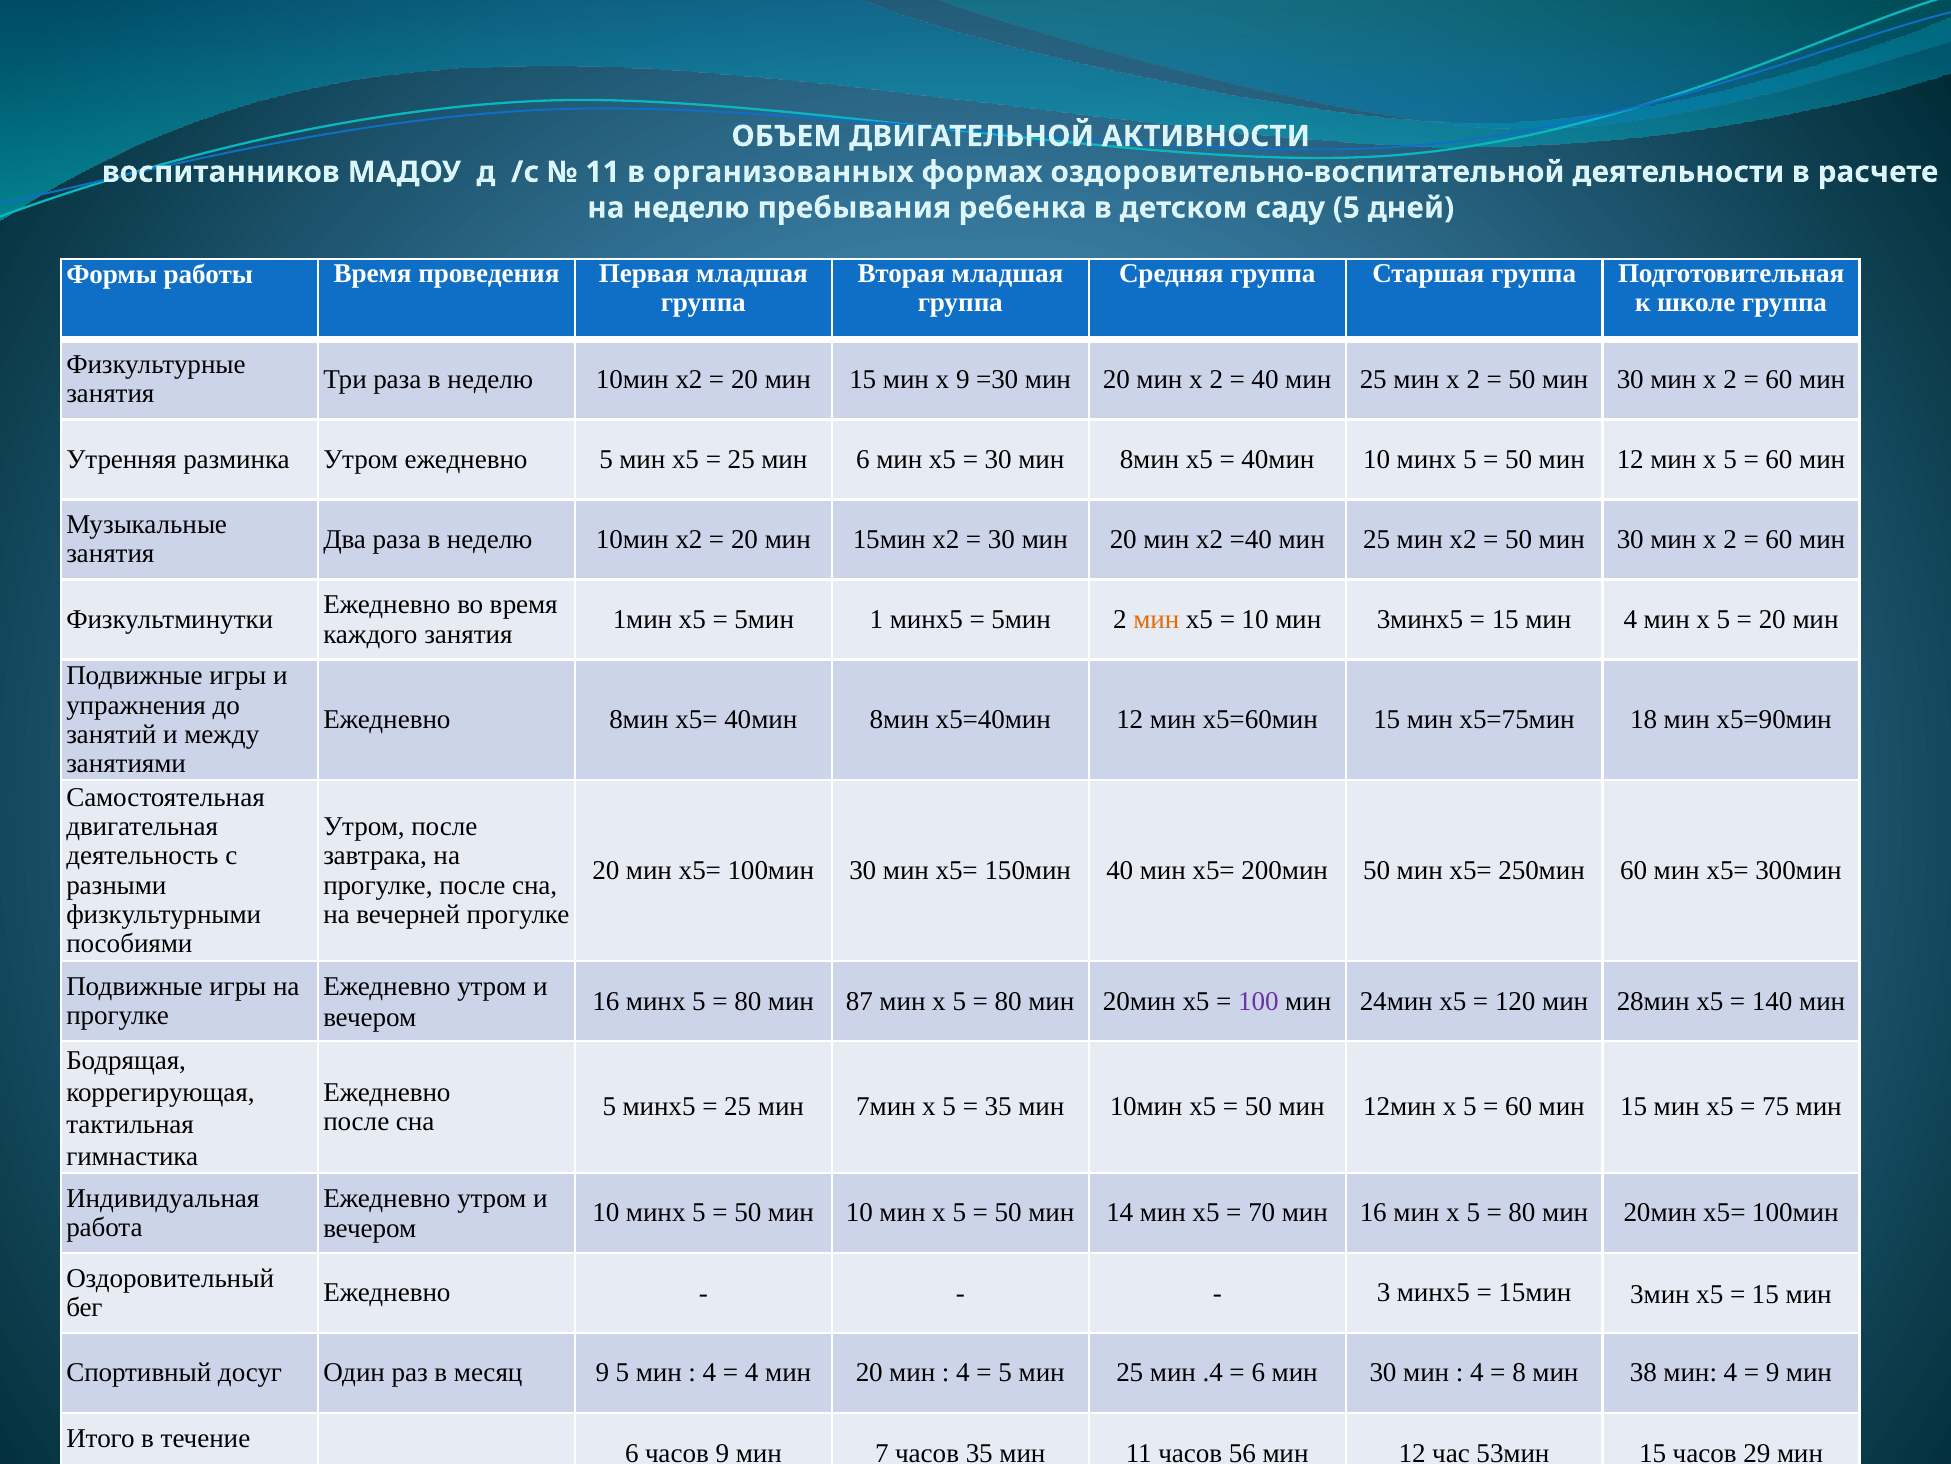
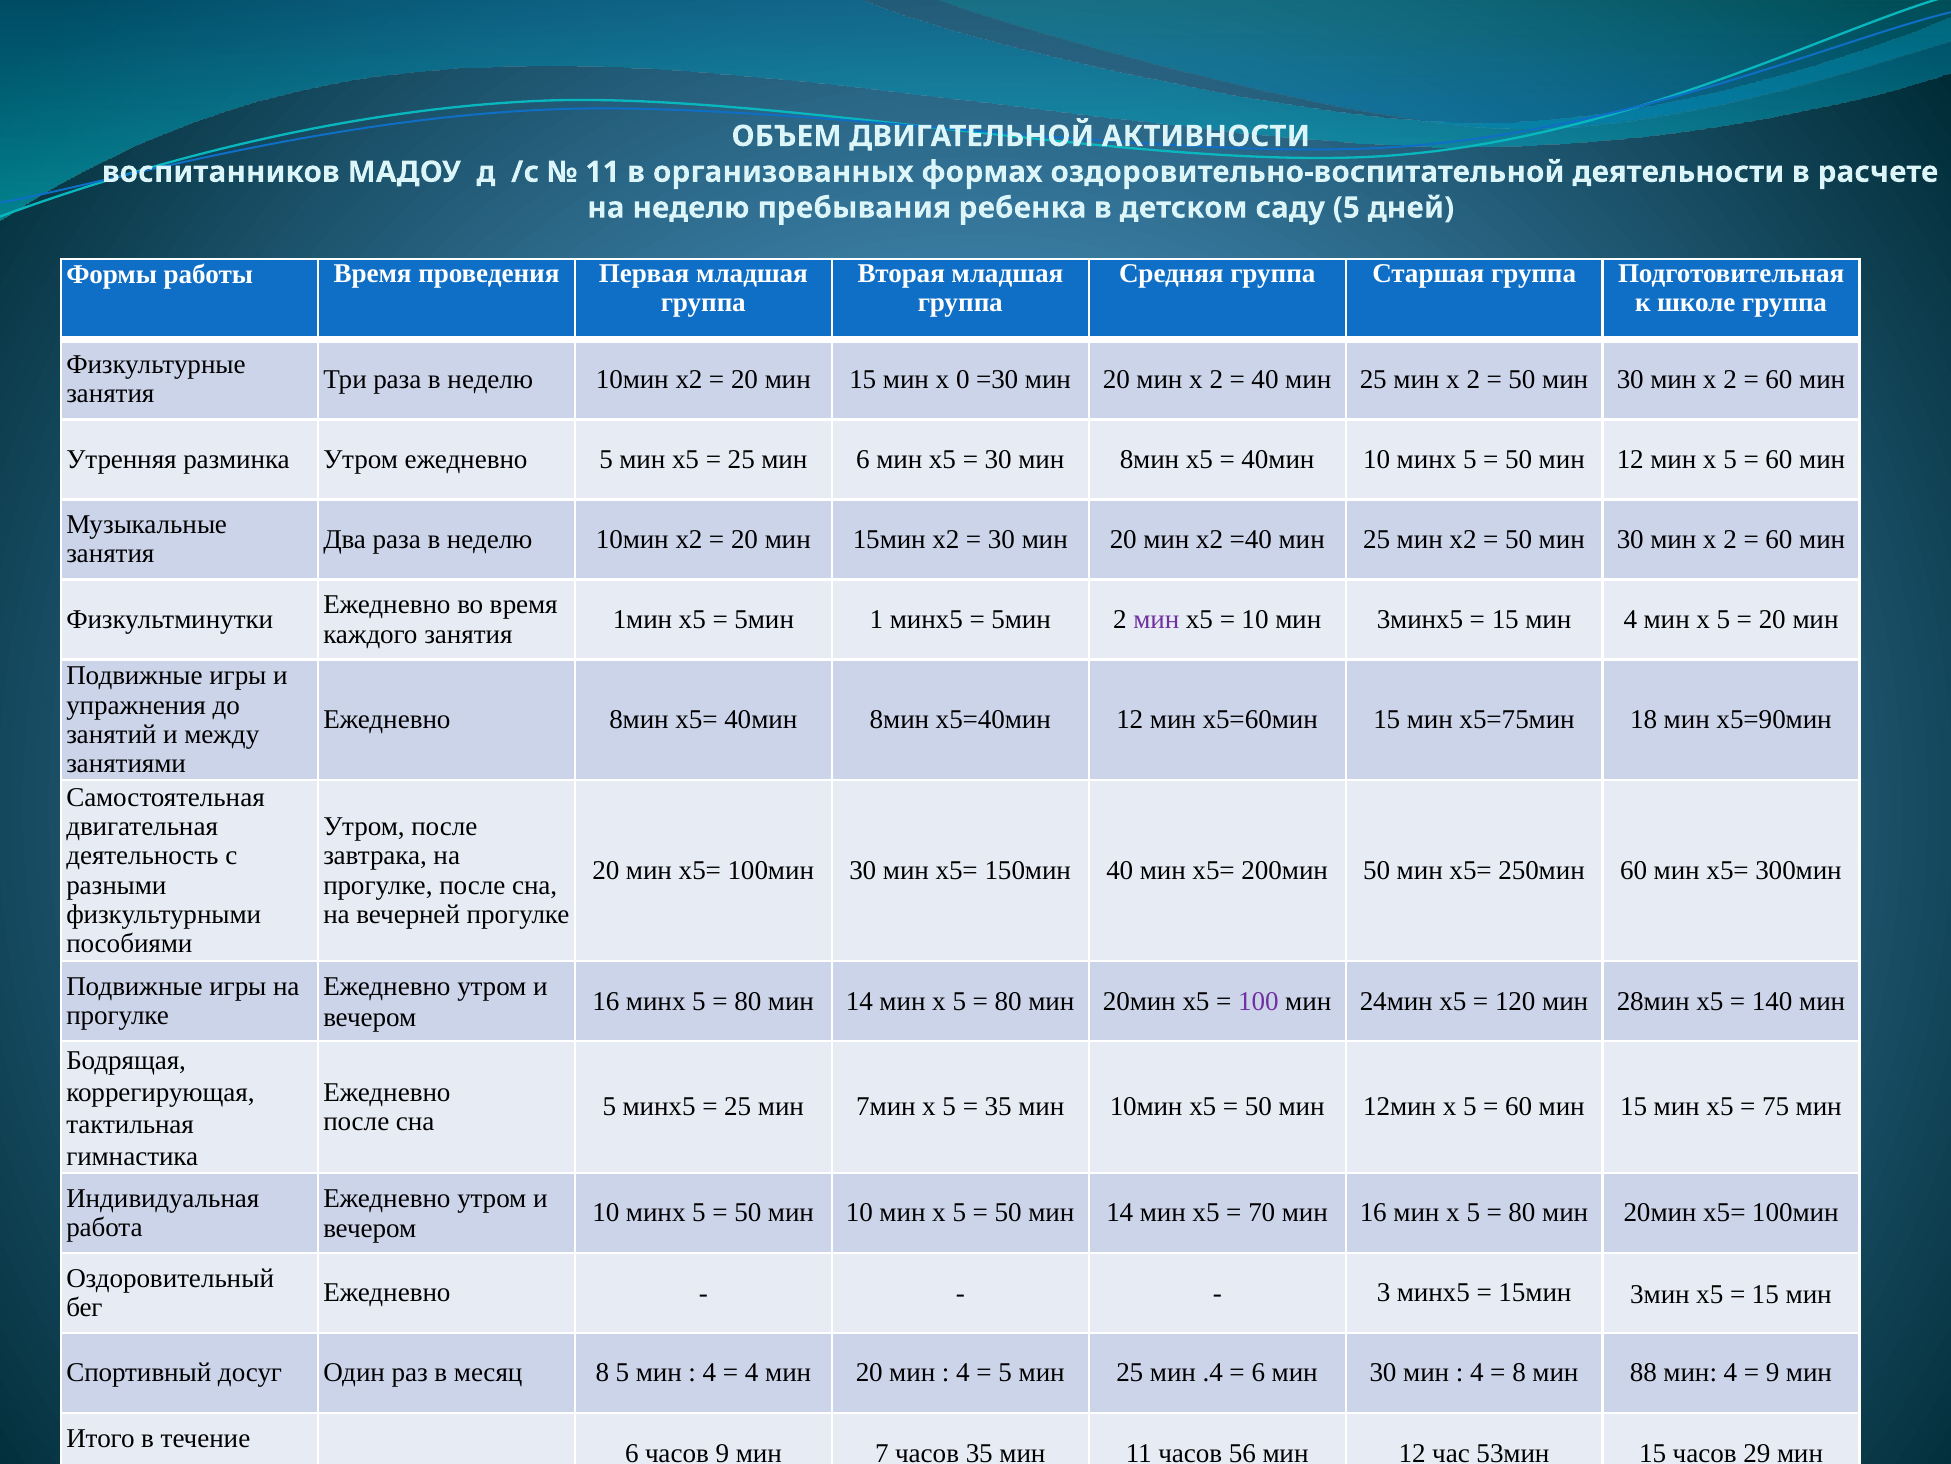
х 9: 9 -> 0 (963, 379)
мин colour: orange -> purple (1156, 619)
80 мин 87: 87 -> 14 (860, 1001)
месяц 9: 9 -> 8 (602, 1372)
38: 38 -> 88 (1643, 1372)
